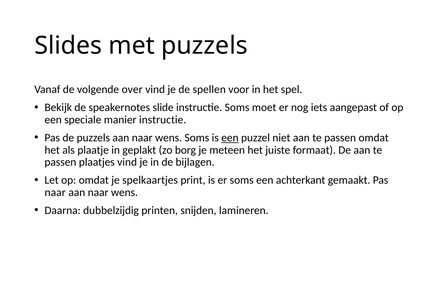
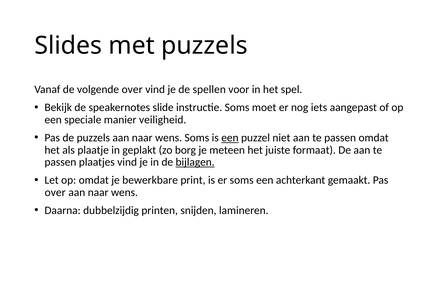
manier instructie: instructie -> veiligheid (163, 119)
bijlagen underline: none -> present (195, 162)
spelkaartjes: spelkaartjes -> bewerkbare (150, 180)
naar: naar -> over (55, 192)
